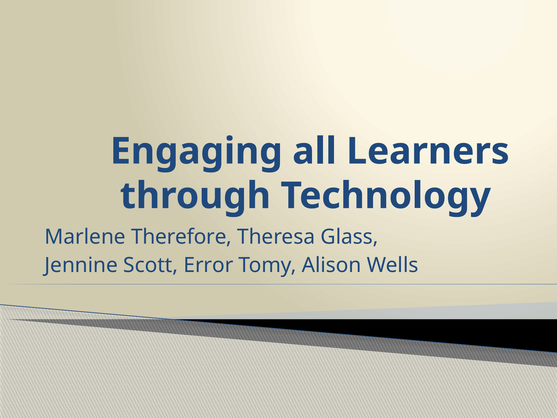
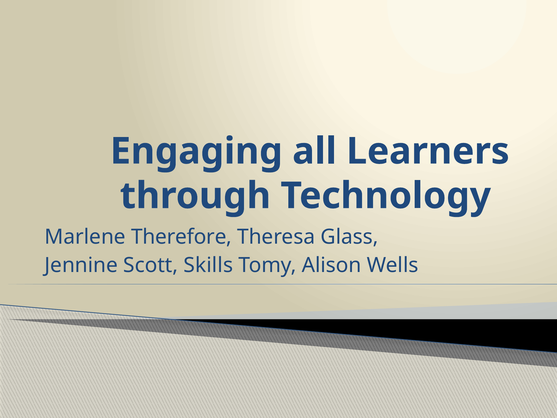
Error: Error -> Skills (208, 265)
